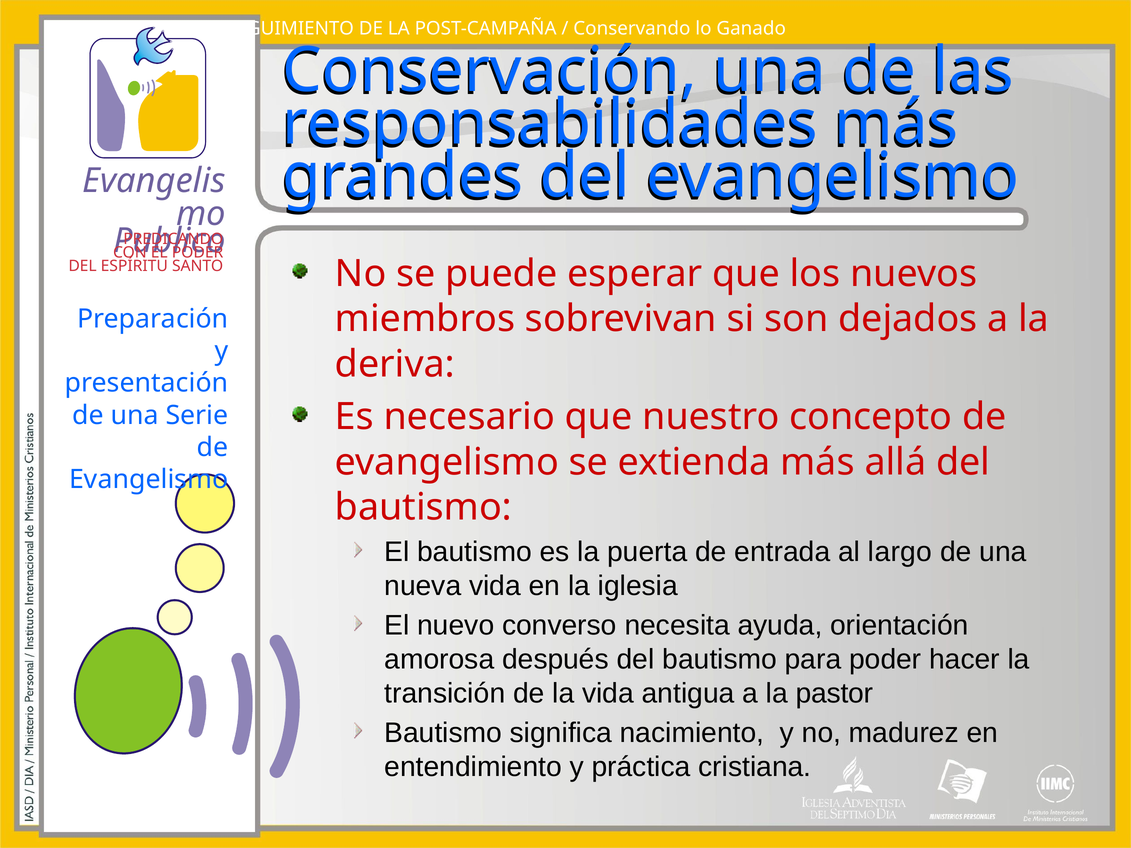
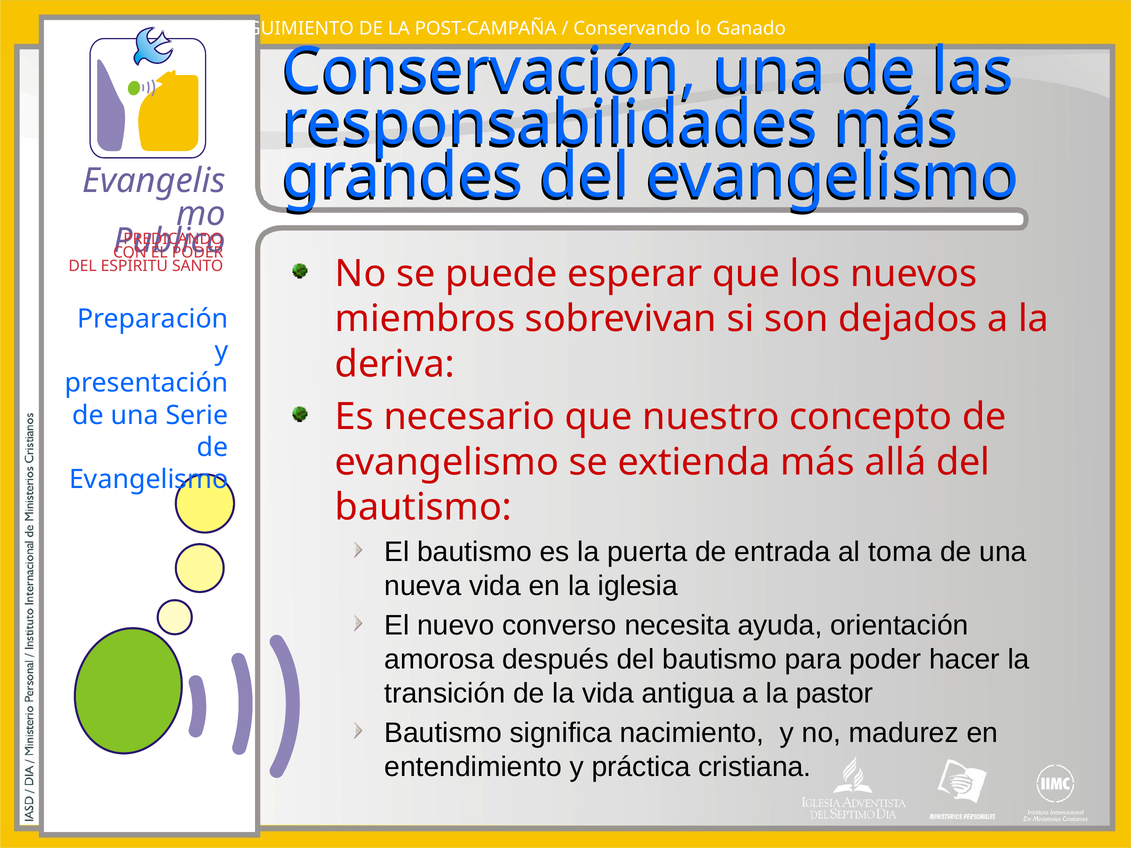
largo: largo -> toma (900, 552)
